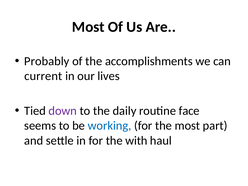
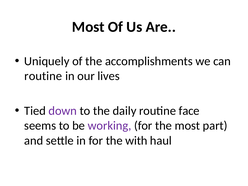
Probably: Probably -> Uniquely (47, 61)
current: current -> routine (43, 76)
working colour: blue -> purple (110, 126)
